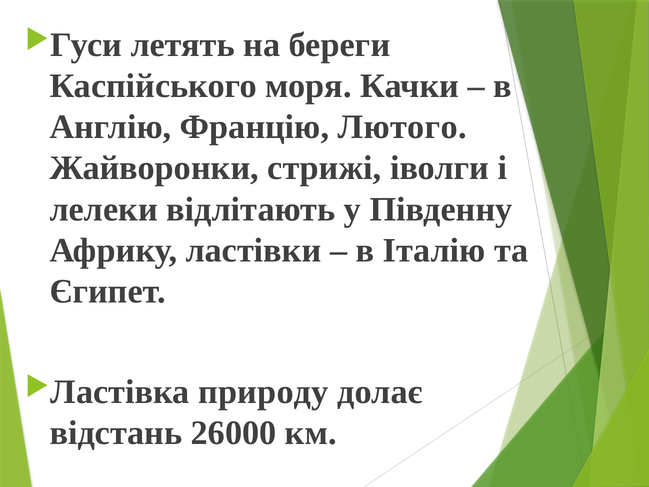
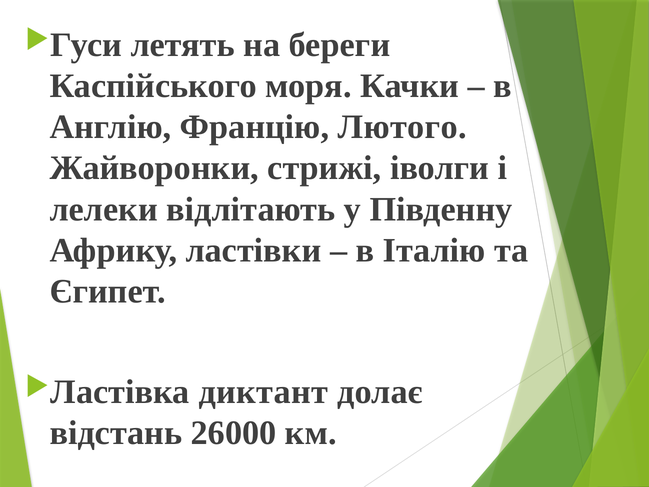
природу: природу -> диктант (263, 392)
